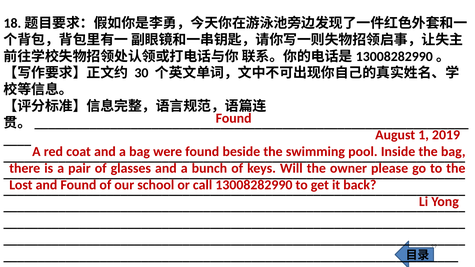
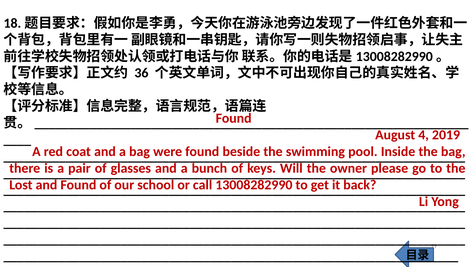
30: 30 -> 36 (141, 73)
1: 1 -> 4 (424, 135)
